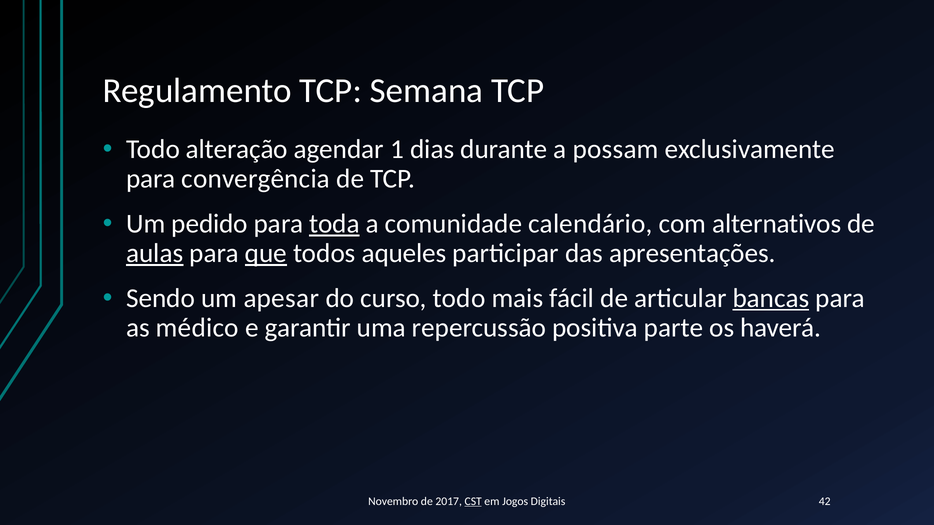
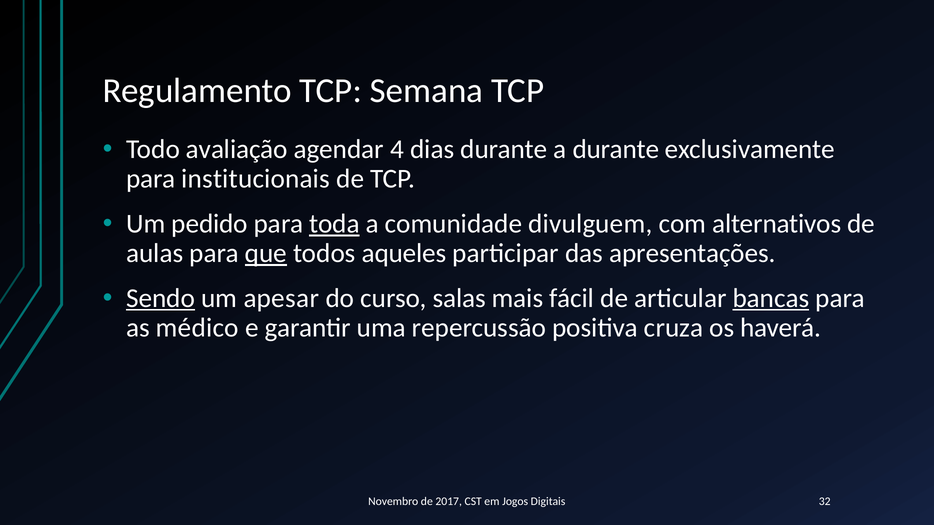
alteração: alteração -> avaliação (237, 150)
1: 1 -> 4 (397, 150)
a possam: possam -> durante (616, 150)
convergência: convergência -> institucionais (256, 179)
calendário: calendário -> divulguem (590, 224)
aulas underline: present -> none (155, 253)
Sendo underline: none -> present (161, 298)
curso todo: todo -> salas (459, 298)
parte: parte -> cruza (674, 328)
CST underline: present -> none (473, 502)
42: 42 -> 32 (825, 502)
